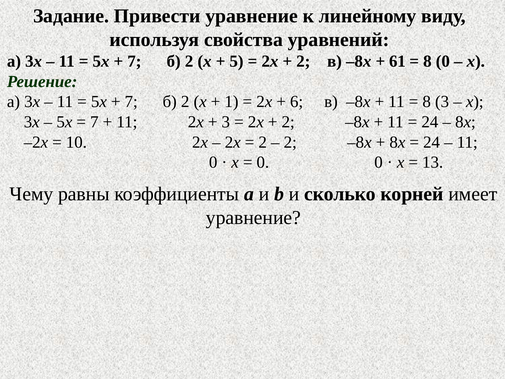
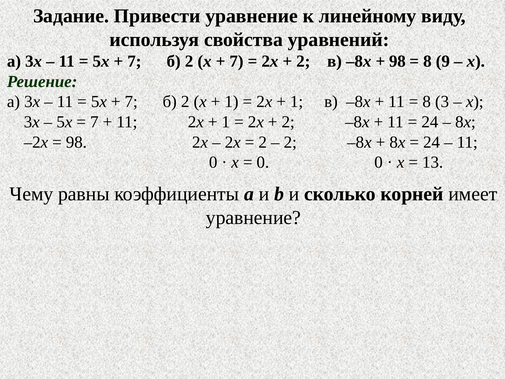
5: 5 -> 7 (236, 61)
61: 61 -> 98 (397, 61)
8 0: 0 -> 9 (443, 61)
6: 6 -> 1 (297, 102)
3: 3 -> 1 (226, 122)
10: 10 -> 98 (76, 142)
